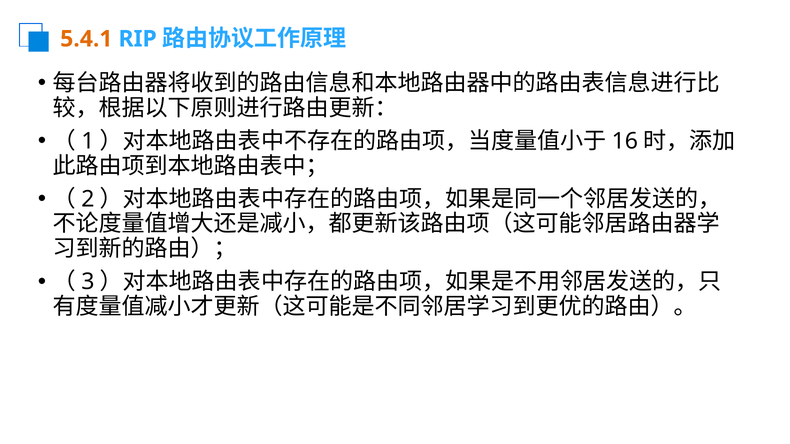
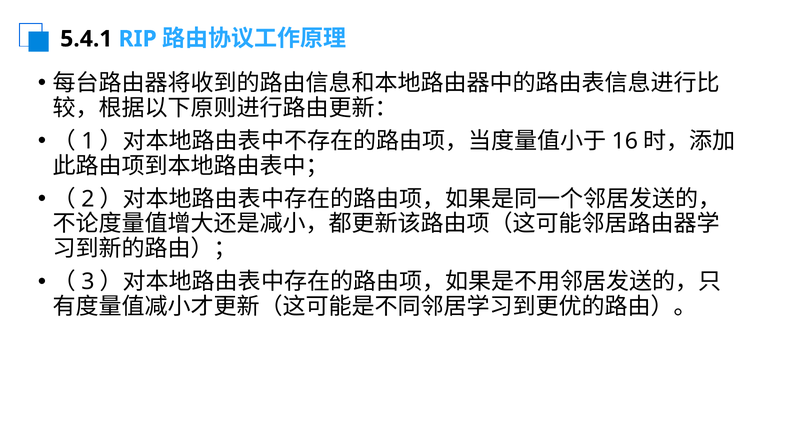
5.4.1 colour: orange -> black (86, 39)
